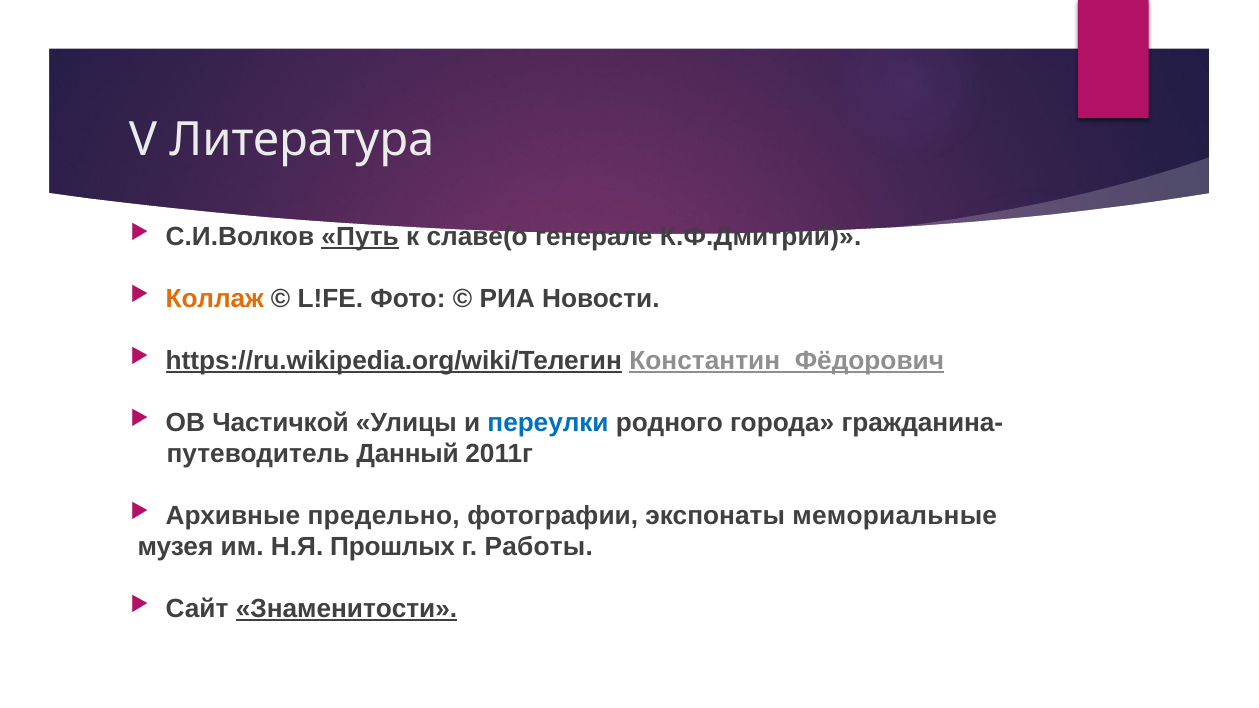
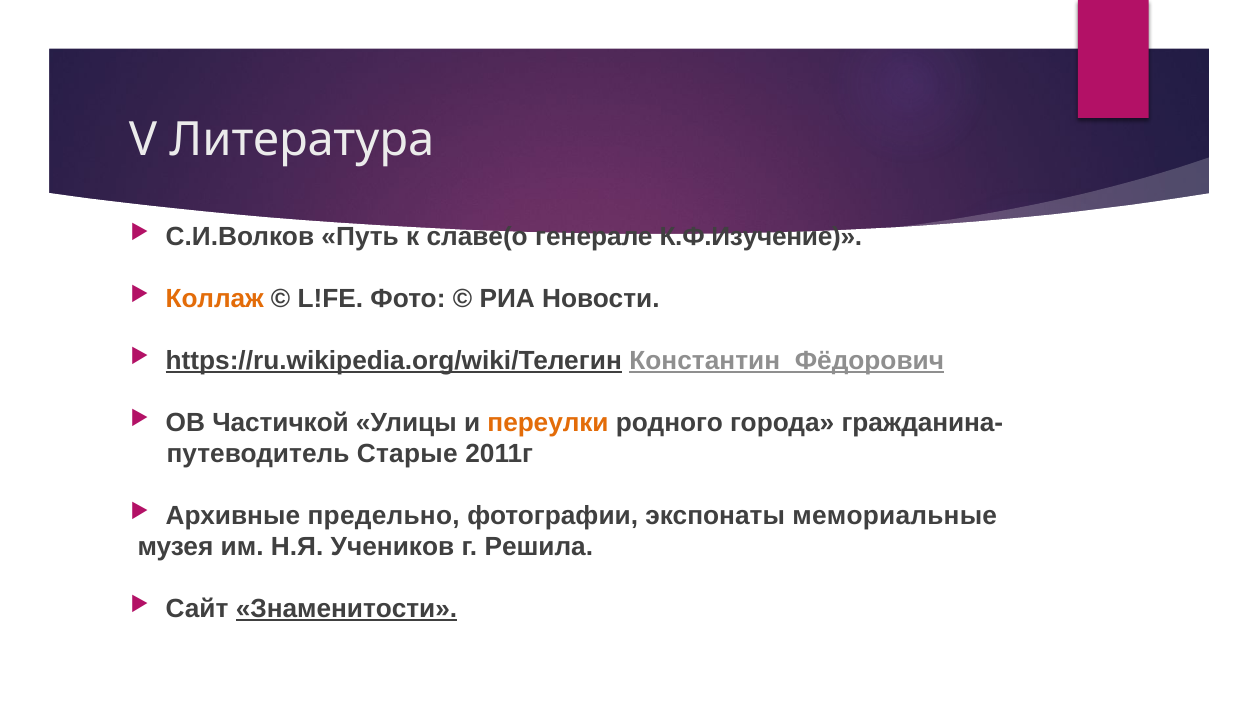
Путь underline: present -> none (360, 237)
К.Ф.Дмитрий: К.Ф.Дмитрий -> К.Ф.Изучение (761, 237)
переулки colour: blue -> orange (548, 423)
Данный: Данный -> Старые (407, 454)
Прошлых: Прошлых -> Учеников (392, 547)
Работы: Работы -> Решила (539, 547)
